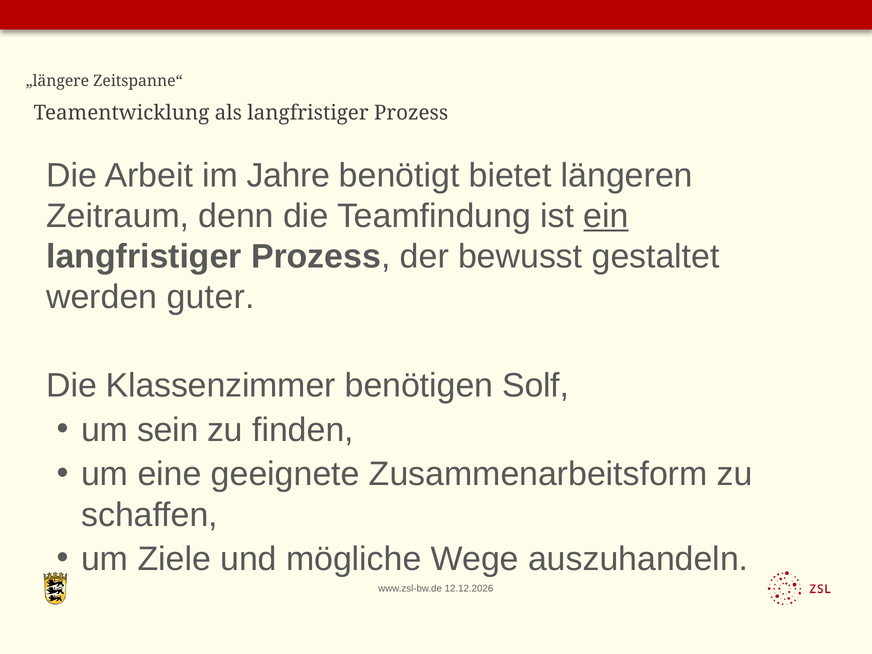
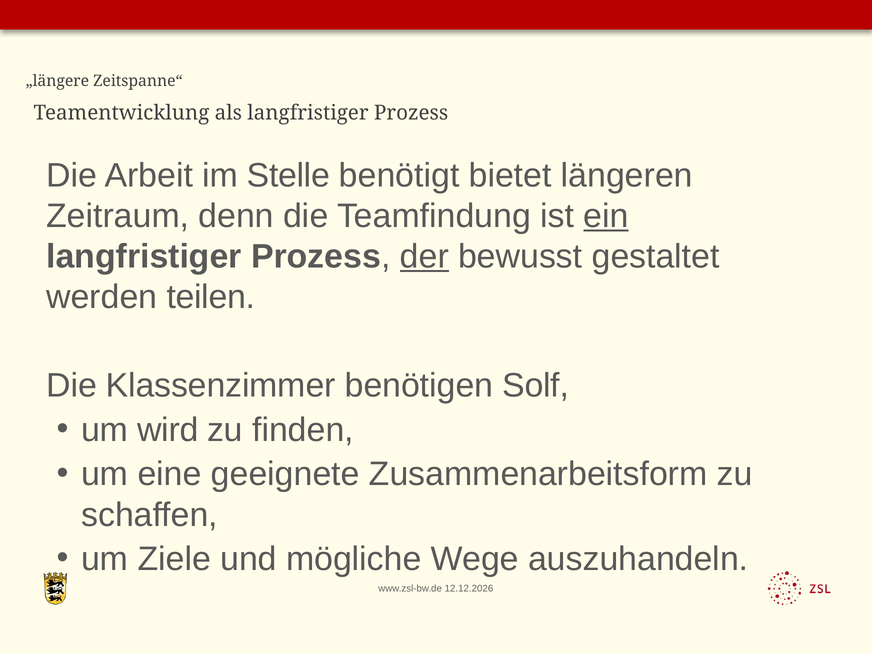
Jahre: Jahre -> Stelle (288, 175)
der underline: none -> present (424, 257)
guter: guter -> teilen (211, 297)
sein: sein -> wird (168, 430)
